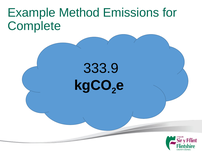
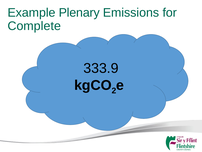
Method: Method -> Plenary (79, 13)
